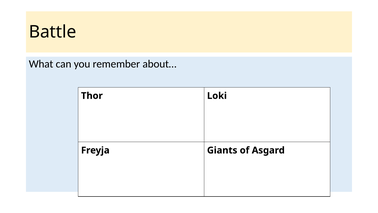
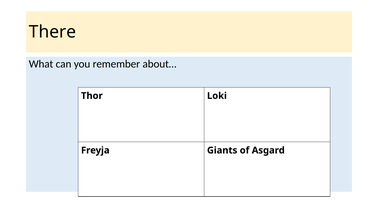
Battle: Battle -> There (53, 32)
